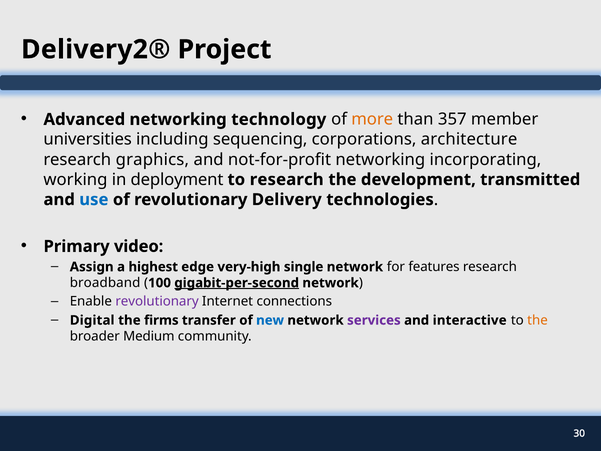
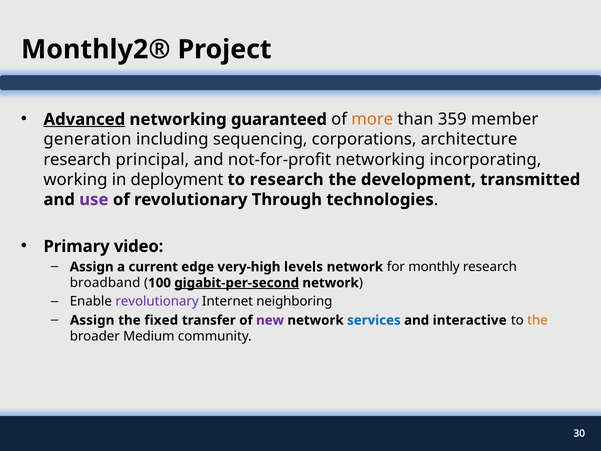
Delivery2®: Delivery2® -> Monthly2® (96, 49)
Advanced underline: none -> present (84, 119)
technology: technology -> guaranteed (279, 119)
357: 357 -> 359 (452, 119)
universities: universities -> generation (87, 139)
graphics: graphics -> principal (152, 159)
use colour: blue -> purple (94, 199)
Delivery: Delivery -> Through (287, 199)
highest: highest -> current (153, 267)
single: single -> levels (304, 267)
features: features -> monthly (434, 267)
connections: connections -> neighboring (294, 301)
Digital: Digital -> Assign (92, 320)
firms: firms -> fixed (161, 320)
new colour: blue -> purple (270, 320)
services colour: purple -> blue (374, 320)
